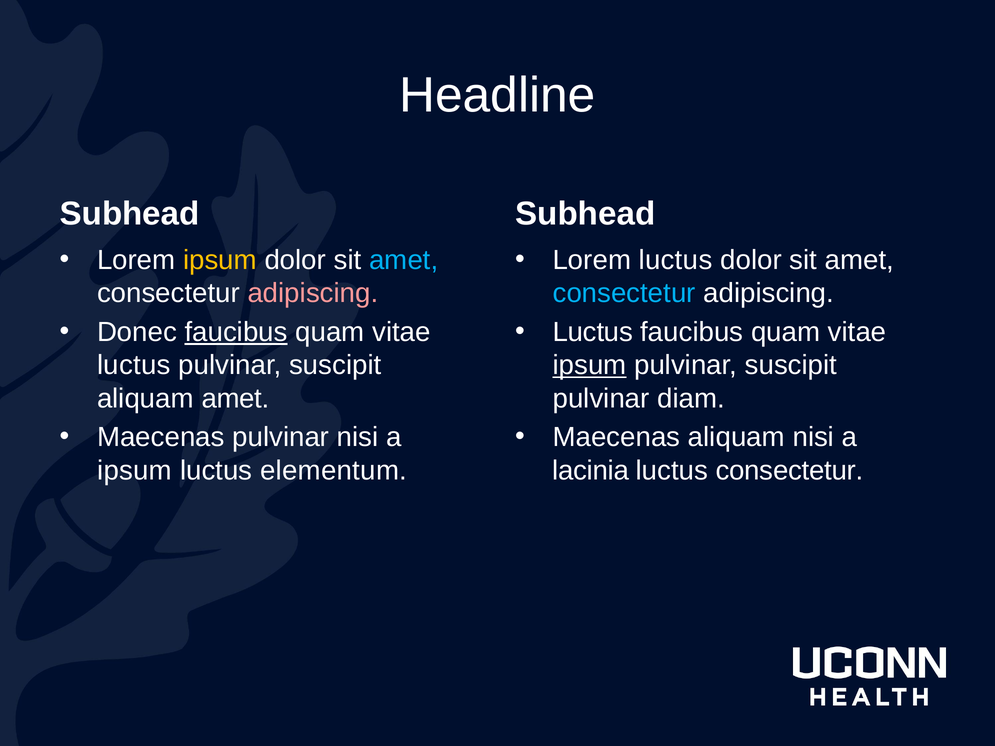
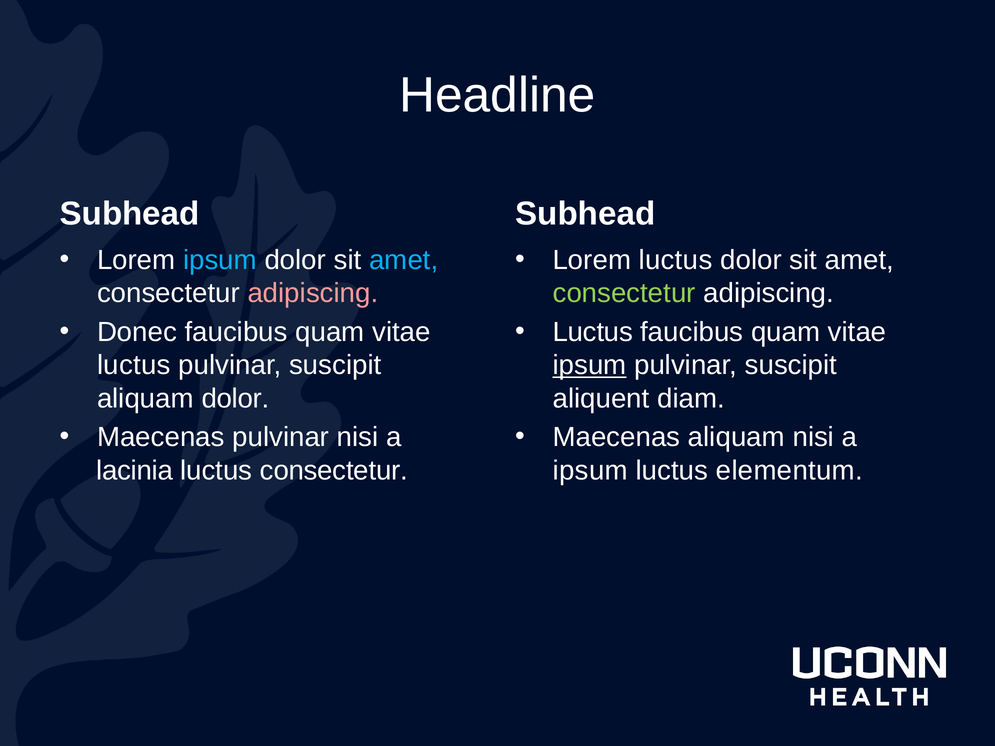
ipsum colour: yellow -> light blue (220, 260)
consectetur colour: light blue -> light green (624, 293)
faucibus underline: present -> none (236, 332)
aliquam amet: amet -> dolor (235, 399)
pulvinar: pulvinar -> aliquent (601, 399)
ipsum: ipsum -> lacinia (135, 471)
luctus elementum: elementum -> consectetur (334, 471)
lacinia: lacinia -> ipsum (590, 471)
luctus consectetur: consectetur -> elementum (789, 471)
